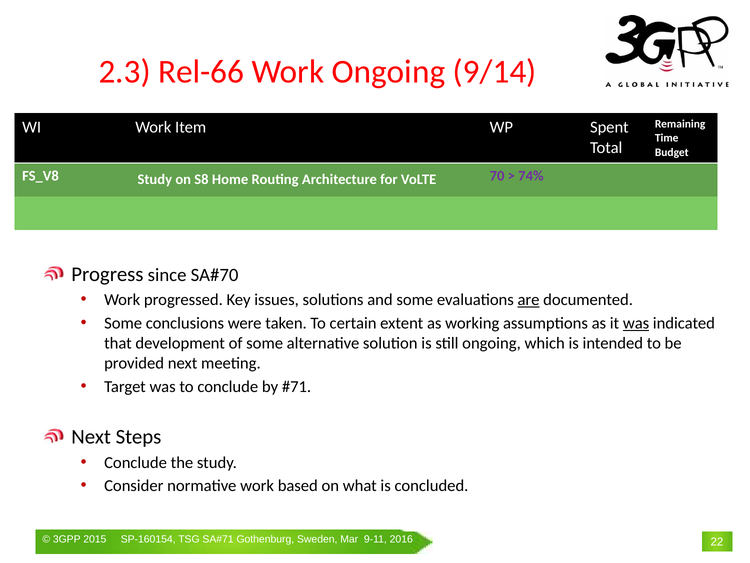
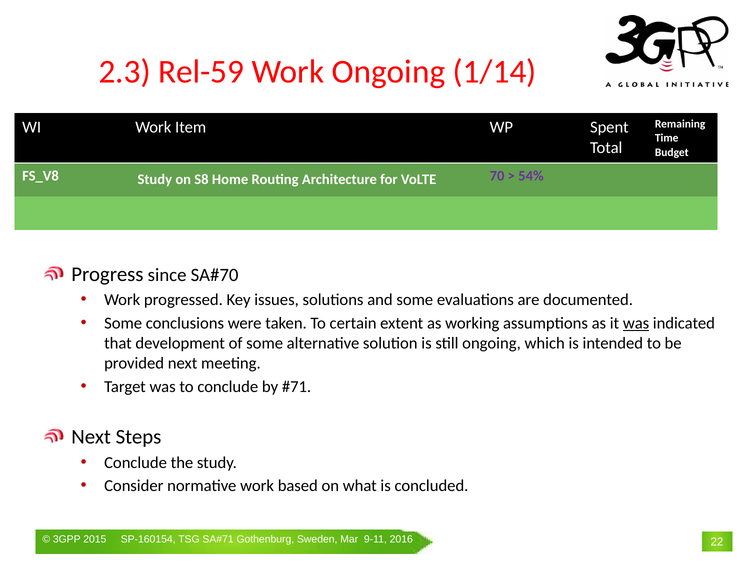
Rel-66: Rel-66 -> Rel-59 (201, 72)
9/14: 9/14 -> 1/14 (495, 72)
74%: 74% -> 54% (531, 176)
are underline: present -> none (529, 300)
